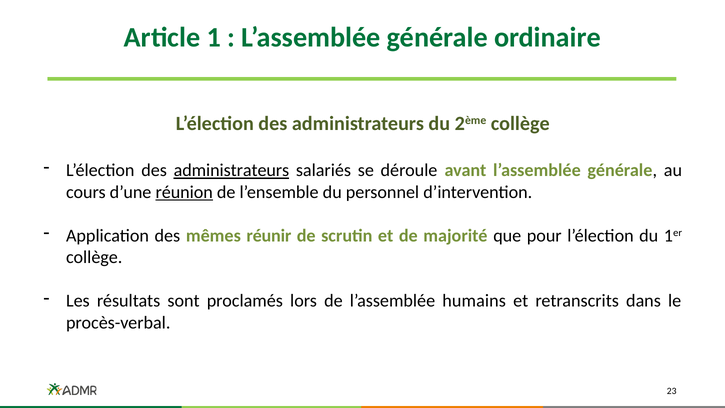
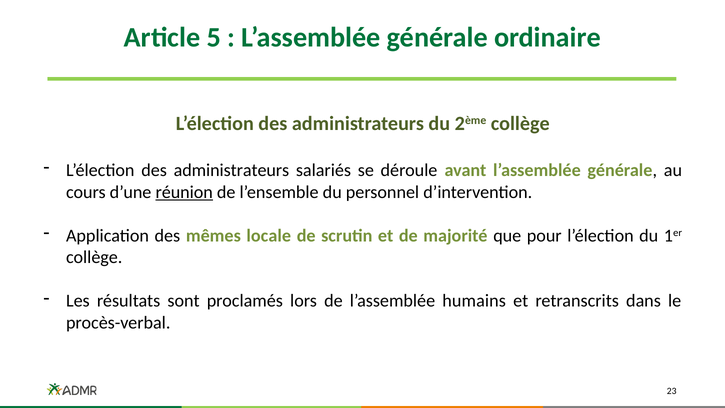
1: 1 -> 5 (214, 38)
administrateurs underline: present -> none (231, 170)
réunir: réunir -> locale (269, 236)
